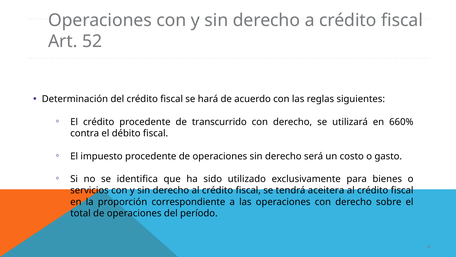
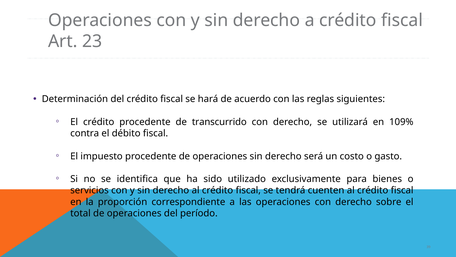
52: 52 -> 23 (92, 41)
660%: 660% -> 109% (401, 122)
aceitera: aceitera -> cuenten (326, 190)
